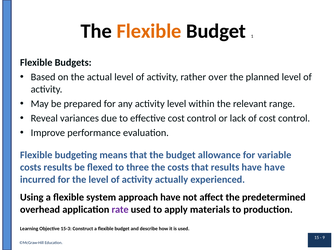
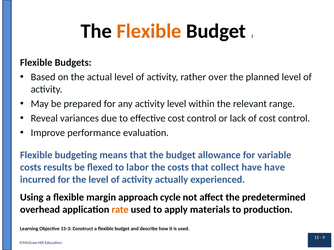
three: three -> labor (138, 168)
that results: results -> collect (225, 168)
system: system -> margin (101, 198)
approach have: have -> cycle (170, 198)
rate colour: purple -> orange (120, 210)
